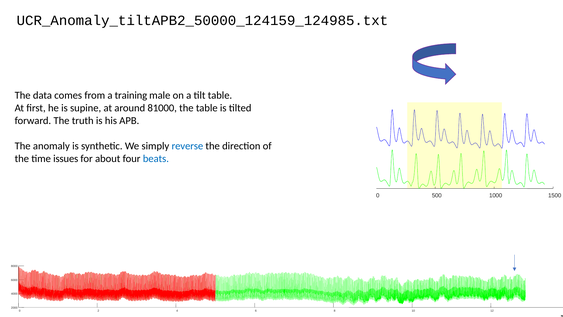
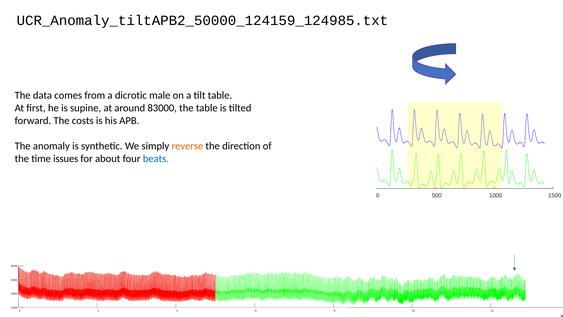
training: training -> dicrotic (131, 95)
81000: 81000 -> 83000 (162, 108)
truth: truth -> costs (83, 120)
reverse colour: blue -> orange (187, 146)
